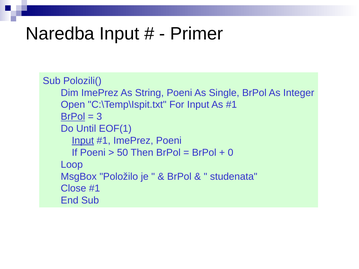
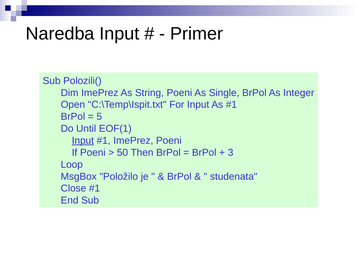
BrPol underline: present -> none (73, 117)
3: 3 -> 5 (99, 117)
0: 0 -> 3 (231, 153)
